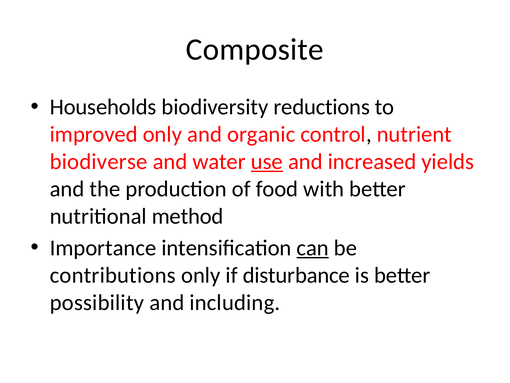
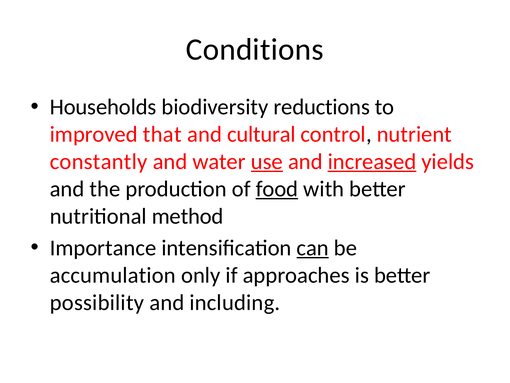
Composite: Composite -> Conditions (255, 49)
improved only: only -> that (162, 134)
organic: organic -> cultural (261, 134)
biodiverse: biodiverse -> constantly (99, 161)
increased underline: none -> present (372, 161)
food underline: none -> present (277, 189)
contributions: contributions -> accumulation (113, 275)
disturbance: disturbance -> approaches (296, 275)
